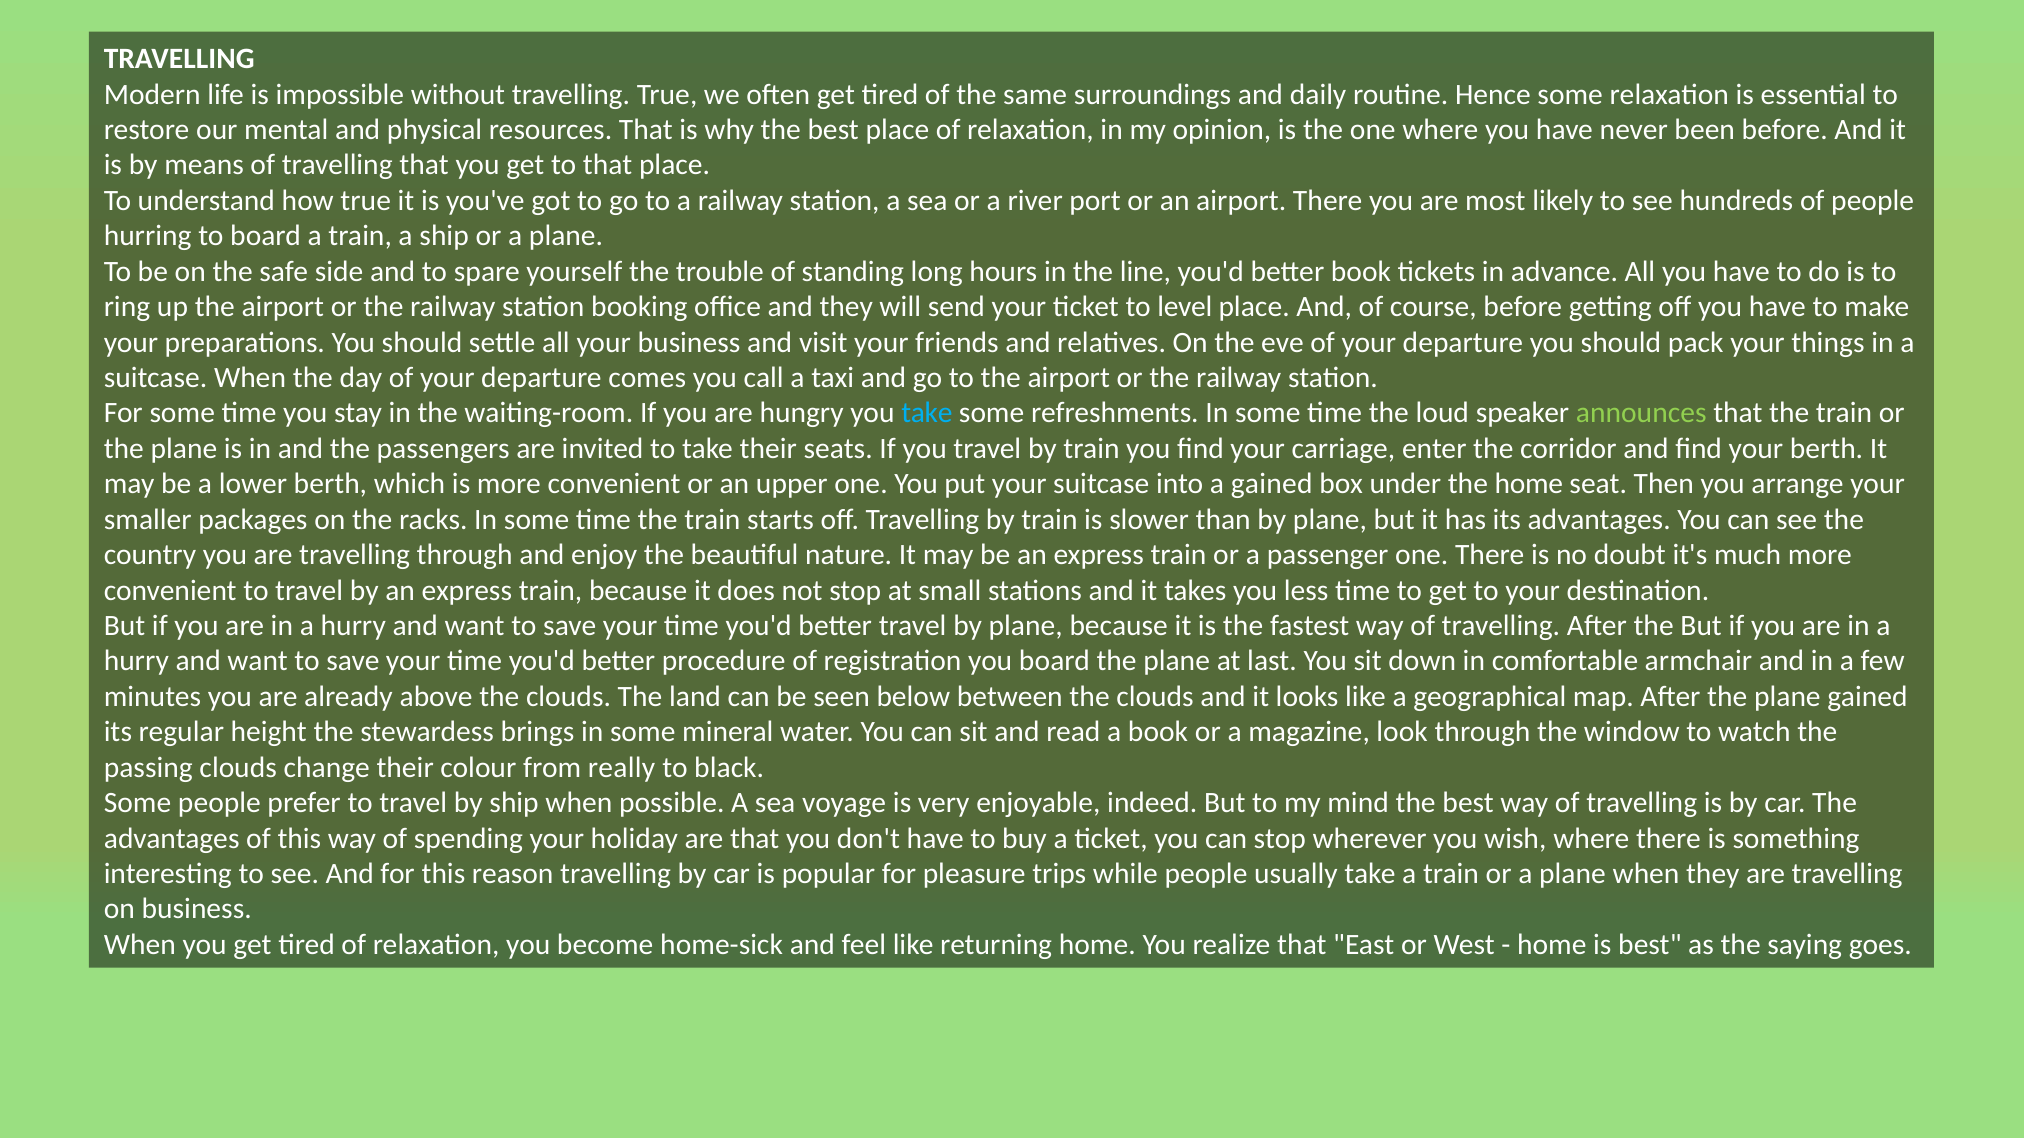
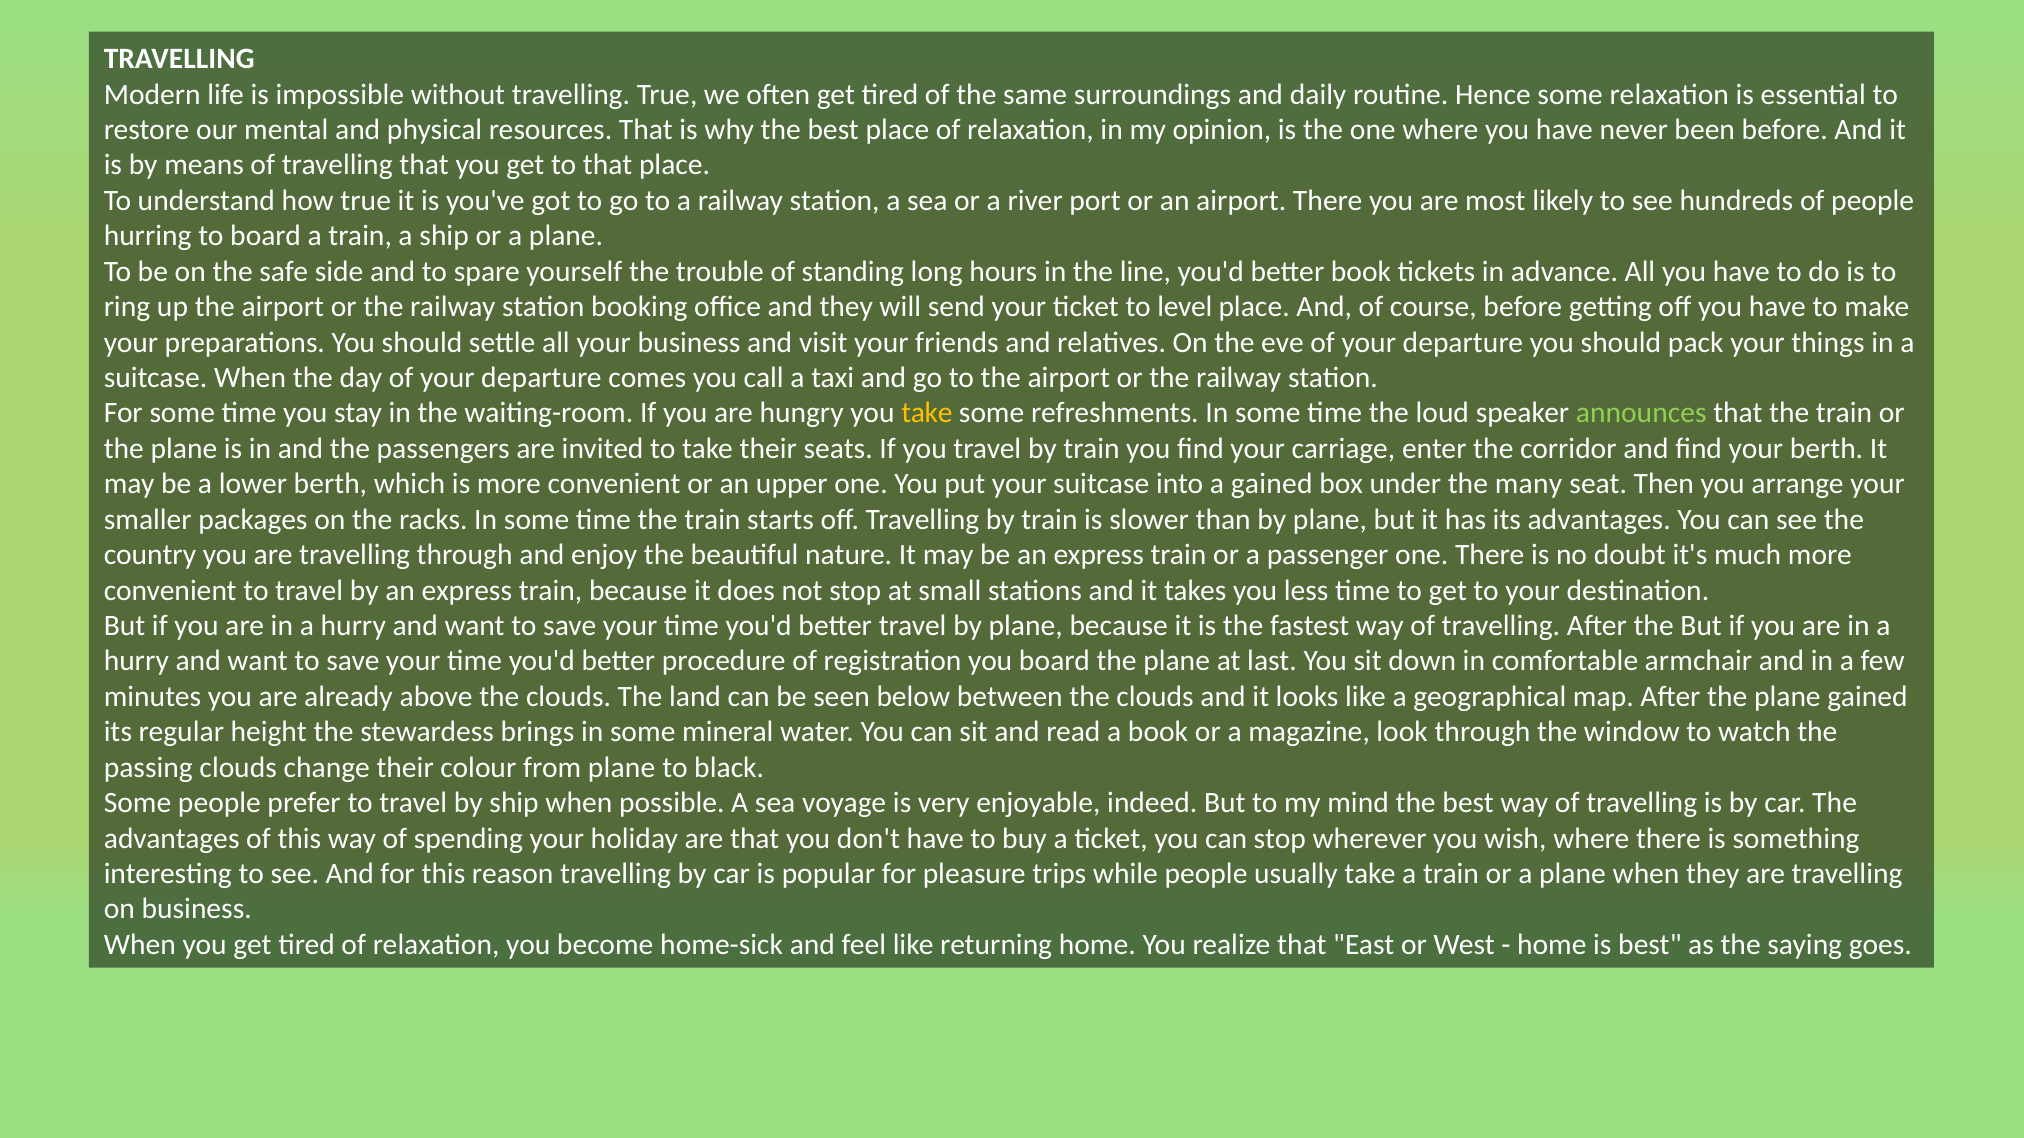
take colour: light blue -> yellow (927, 413)
the home: home -> many (1529, 484)
from really: really -> plane (622, 768)
